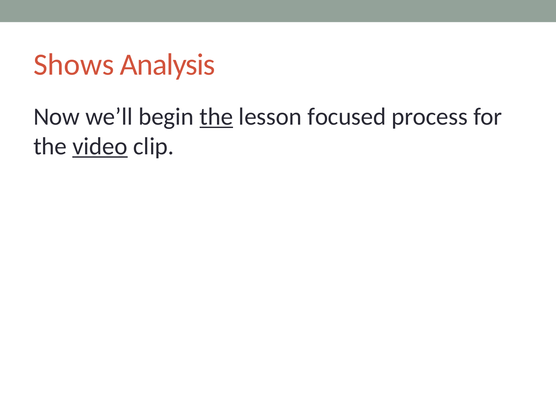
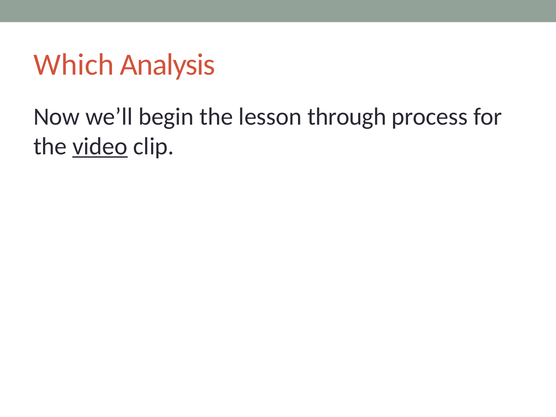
Shows: Shows -> Which (74, 65)
the underline: present -> none (216, 117)
focused: focused -> through (347, 117)
